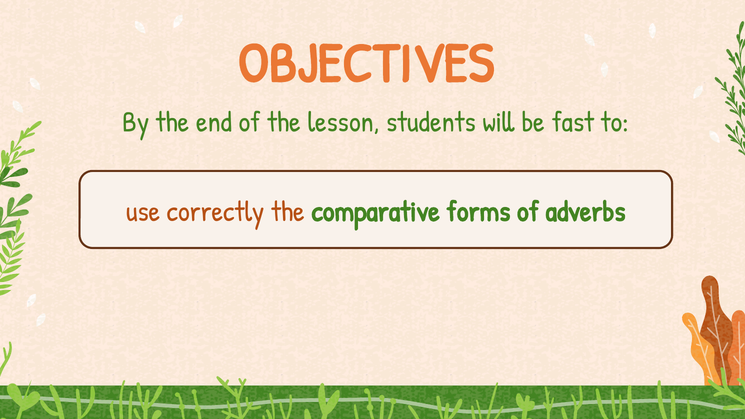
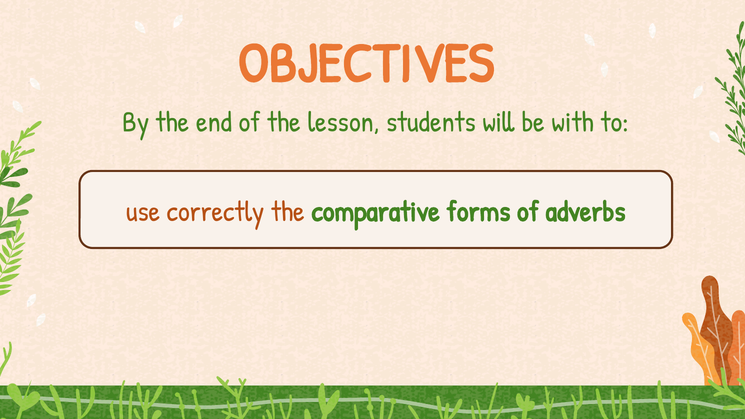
fast: fast -> with (573, 122)
